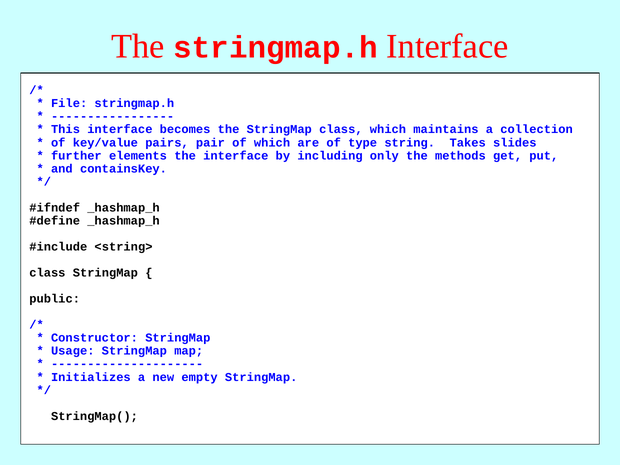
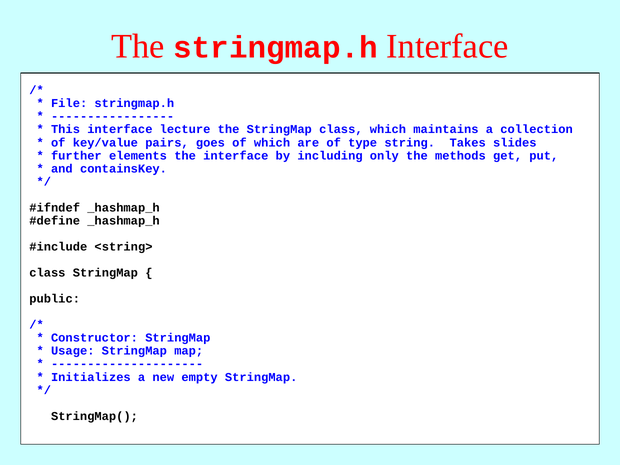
becomes: becomes -> lecture (185, 130)
pair: pair -> goes (210, 143)
